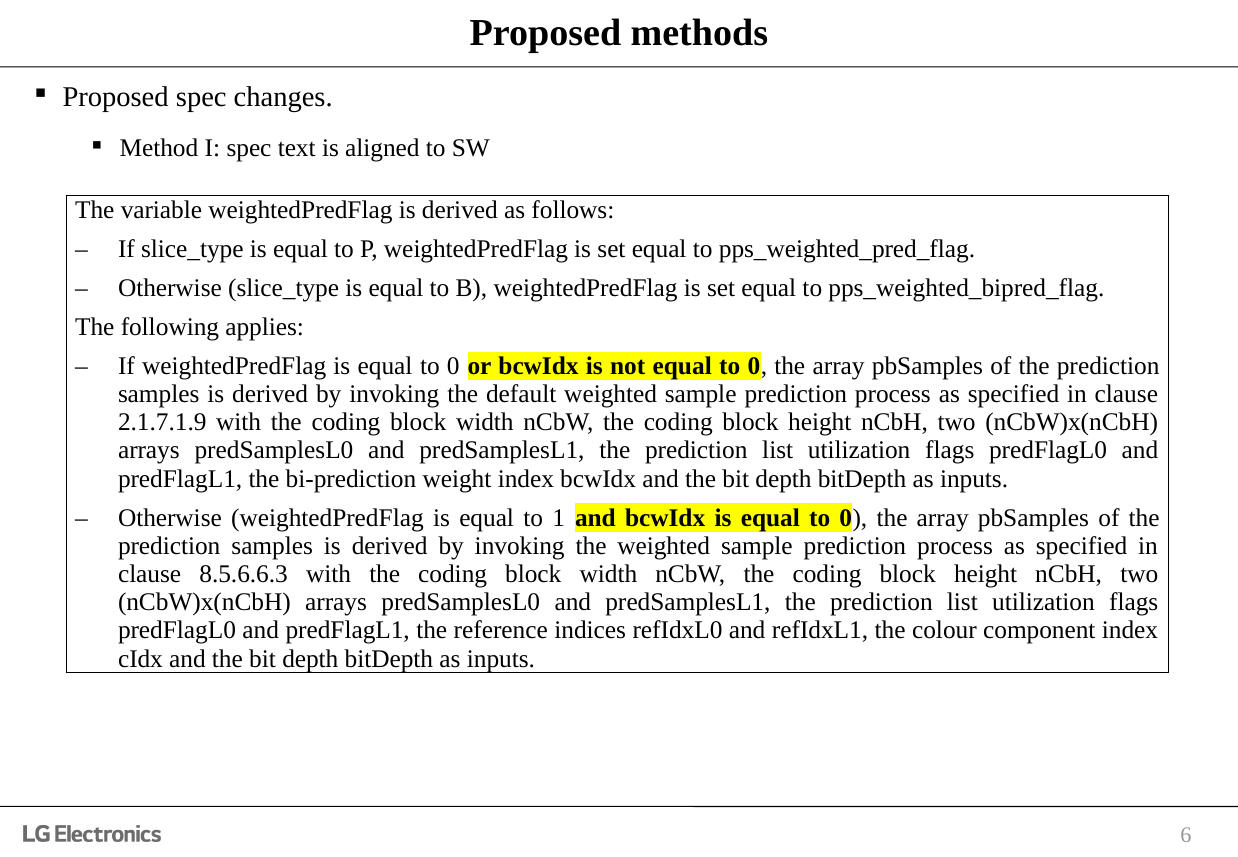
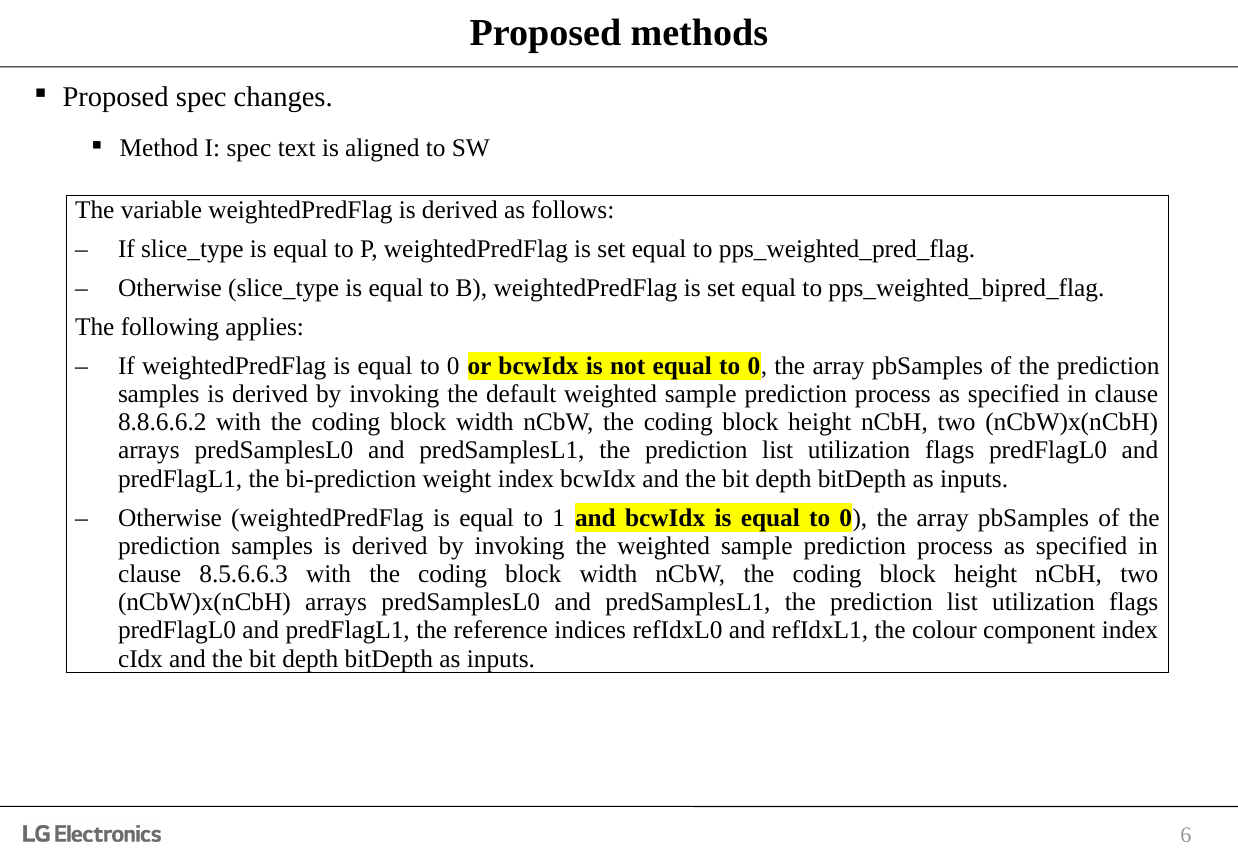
2.1.7.1.9: 2.1.7.1.9 -> 8.8.6.6.2 (162, 422)
